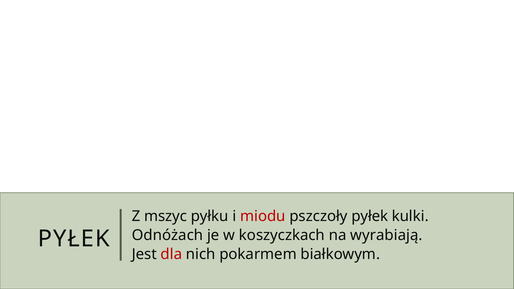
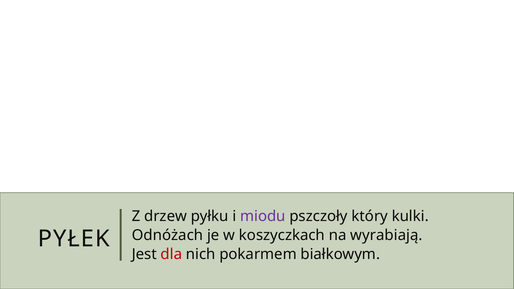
mszyc: mszyc -> drzew (166, 216)
miodu colour: red -> purple (263, 216)
pszczoły pyłek: pyłek -> który (370, 216)
